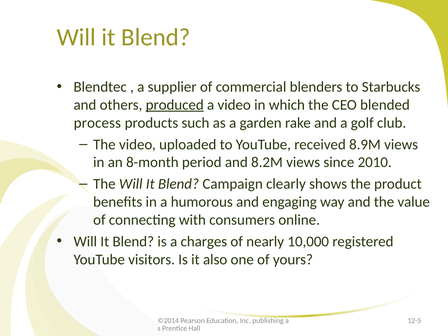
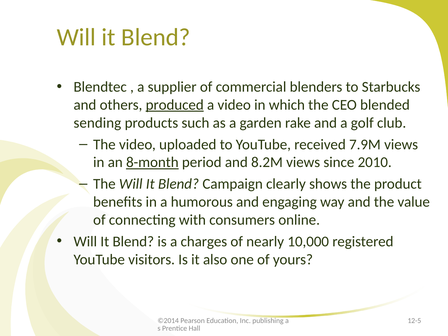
process: process -> sending (97, 123)
8.9M: 8.9M -> 7.9M (365, 144)
8-month underline: none -> present (152, 162)
